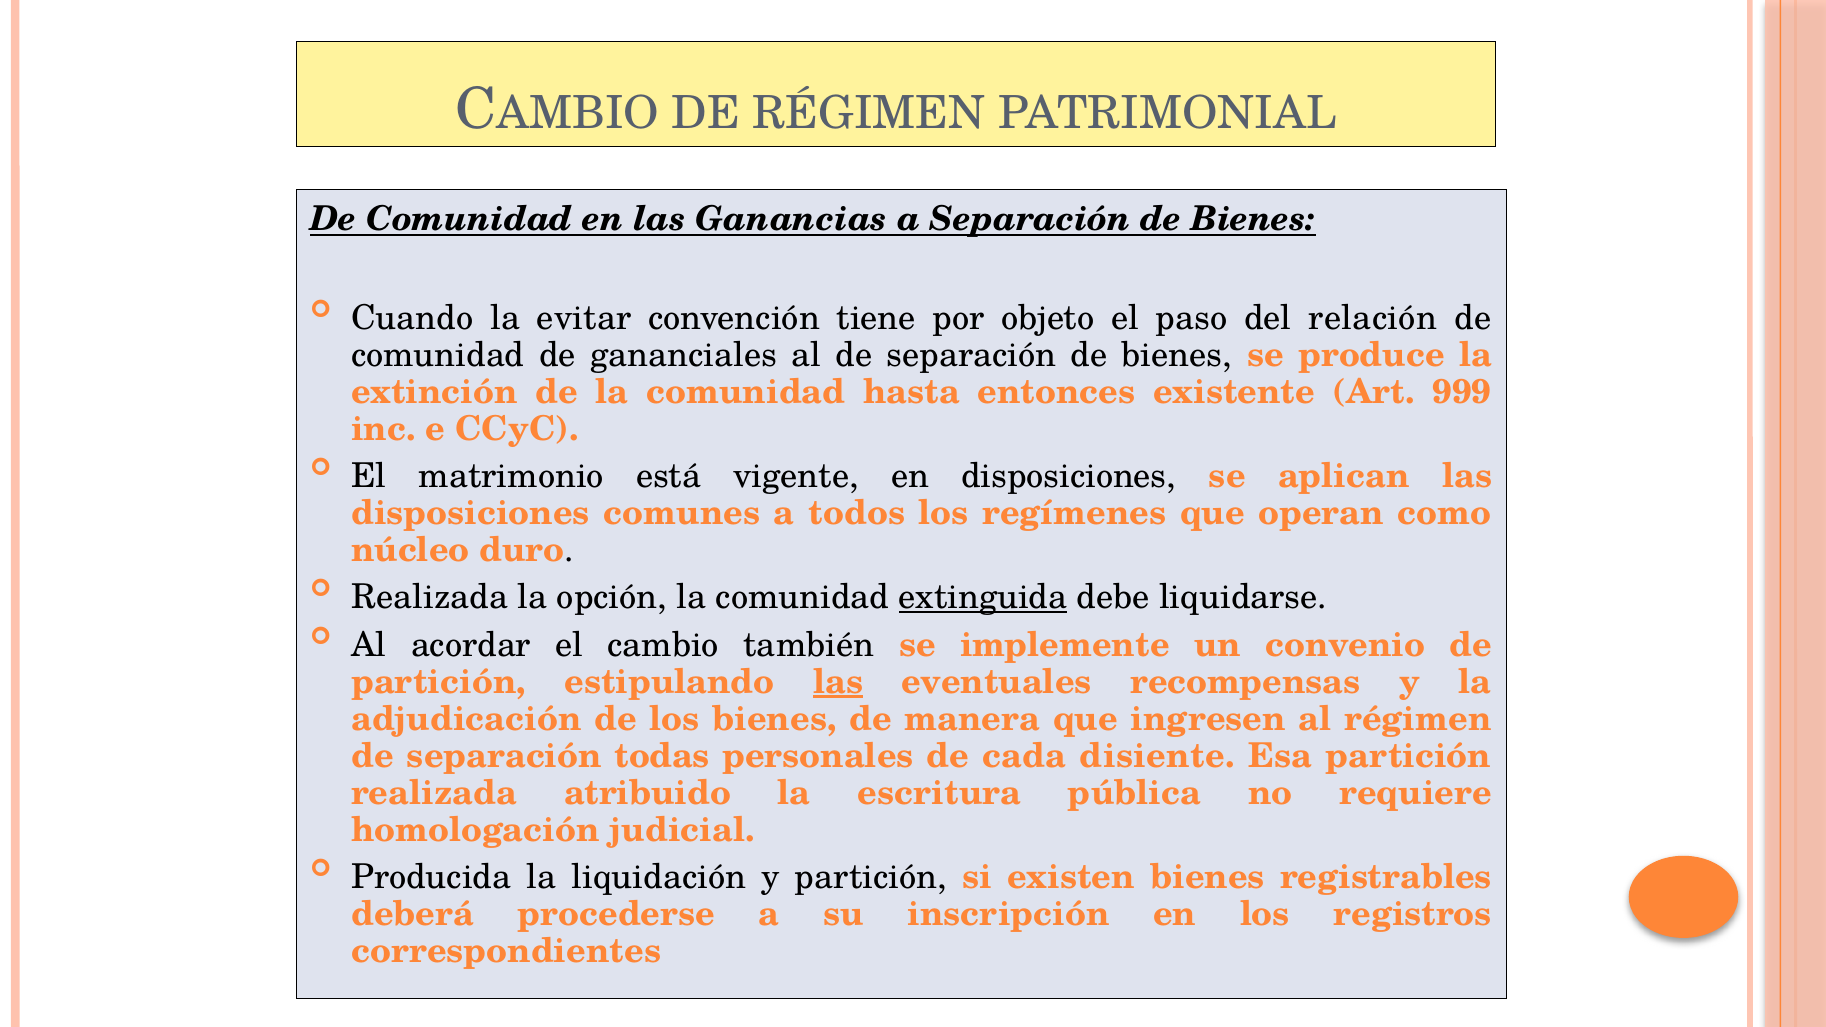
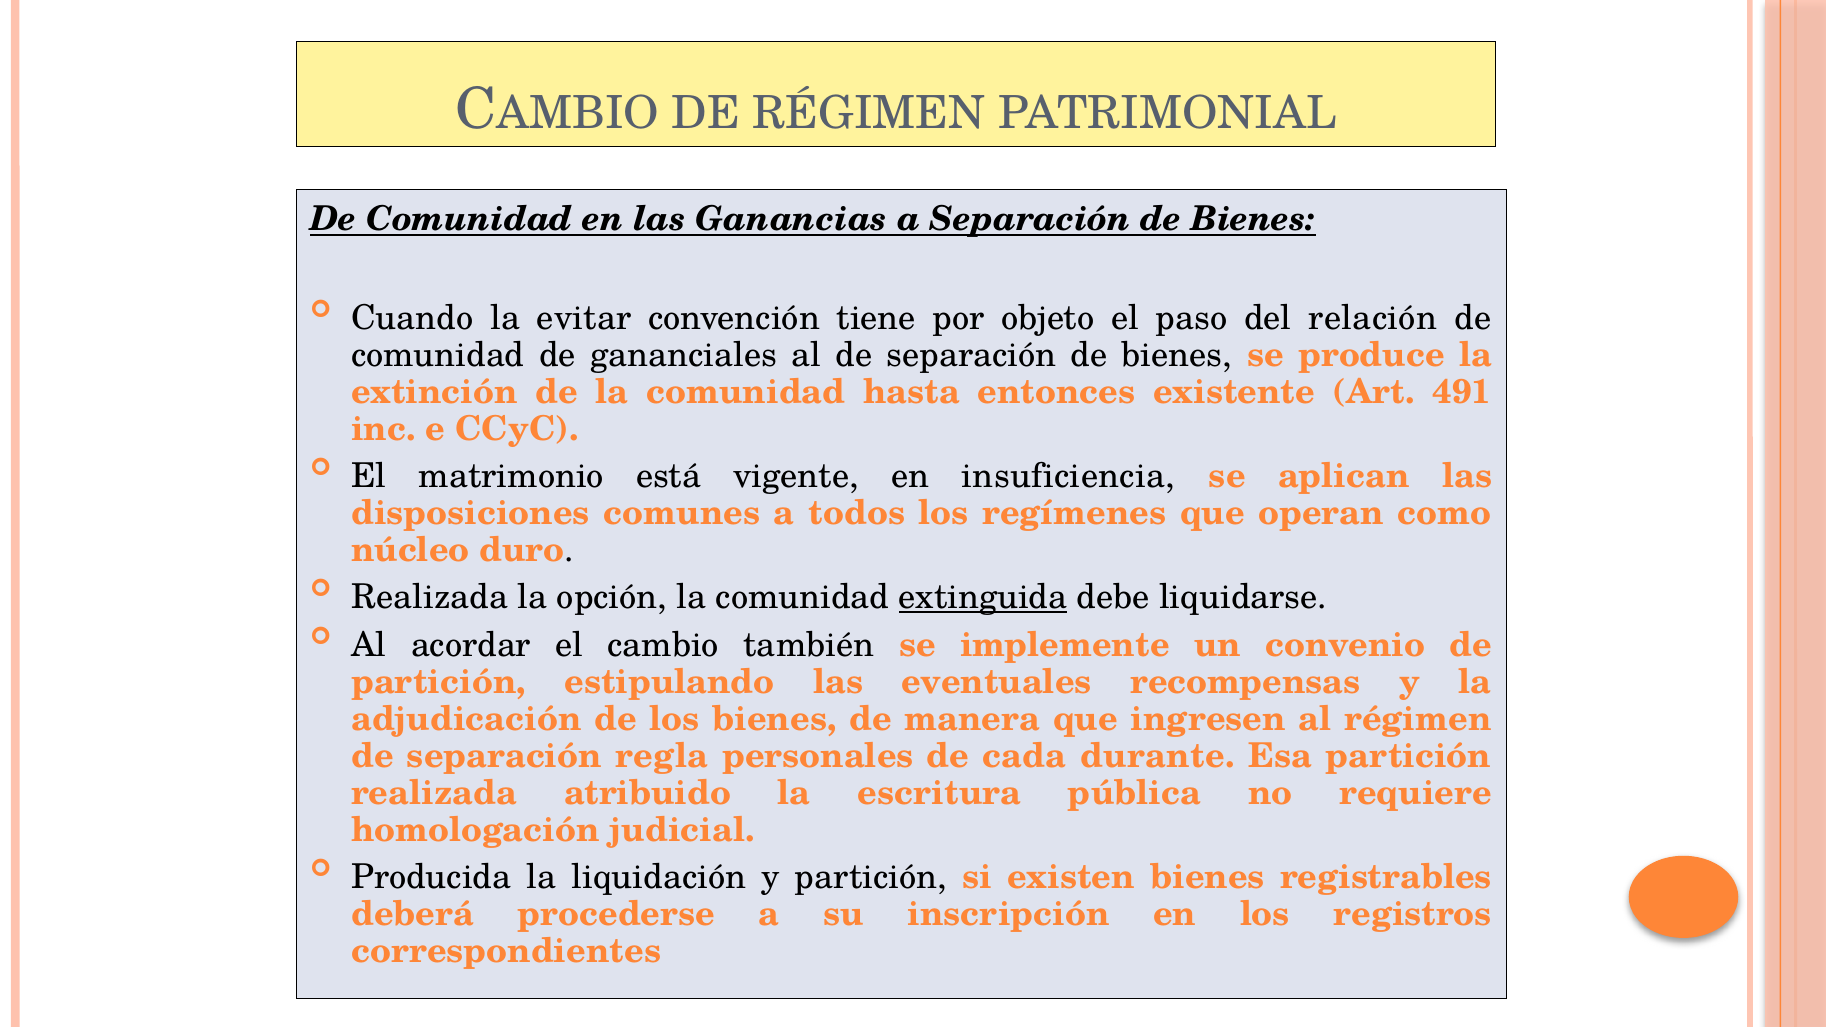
999: 999 -> 491 (1462, 392)
en disposiciones: disposiciones -> insuficiencia (1069, 476)
las underline: present -> none (838, 682)
todas: todas -> regla (662, 756)
disiente: disiente -> durante (1157, 756)
